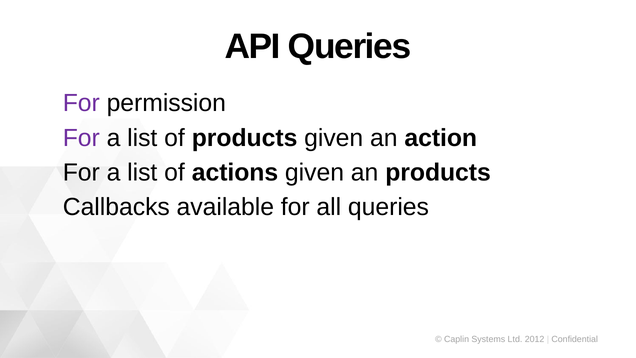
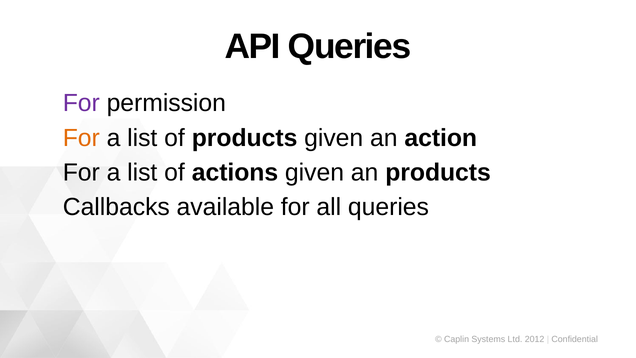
For colour: purple -> orange (81, 138)
